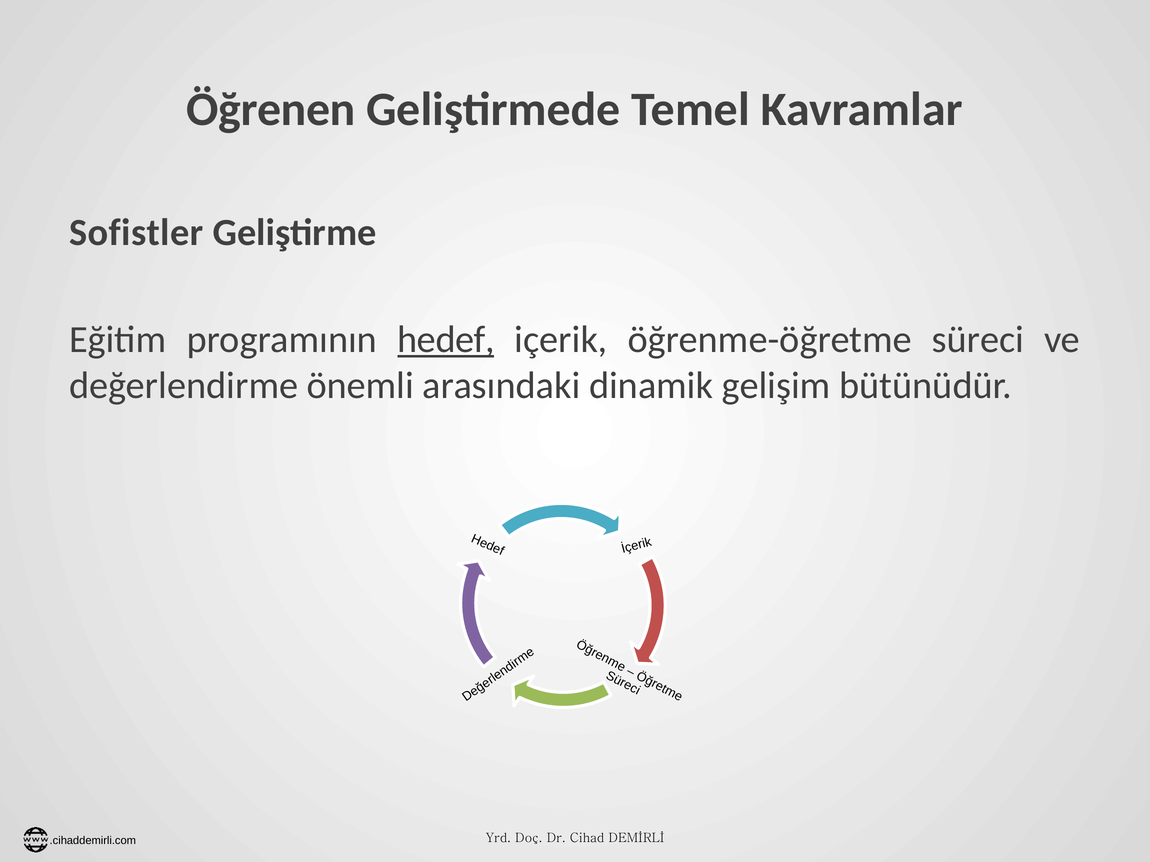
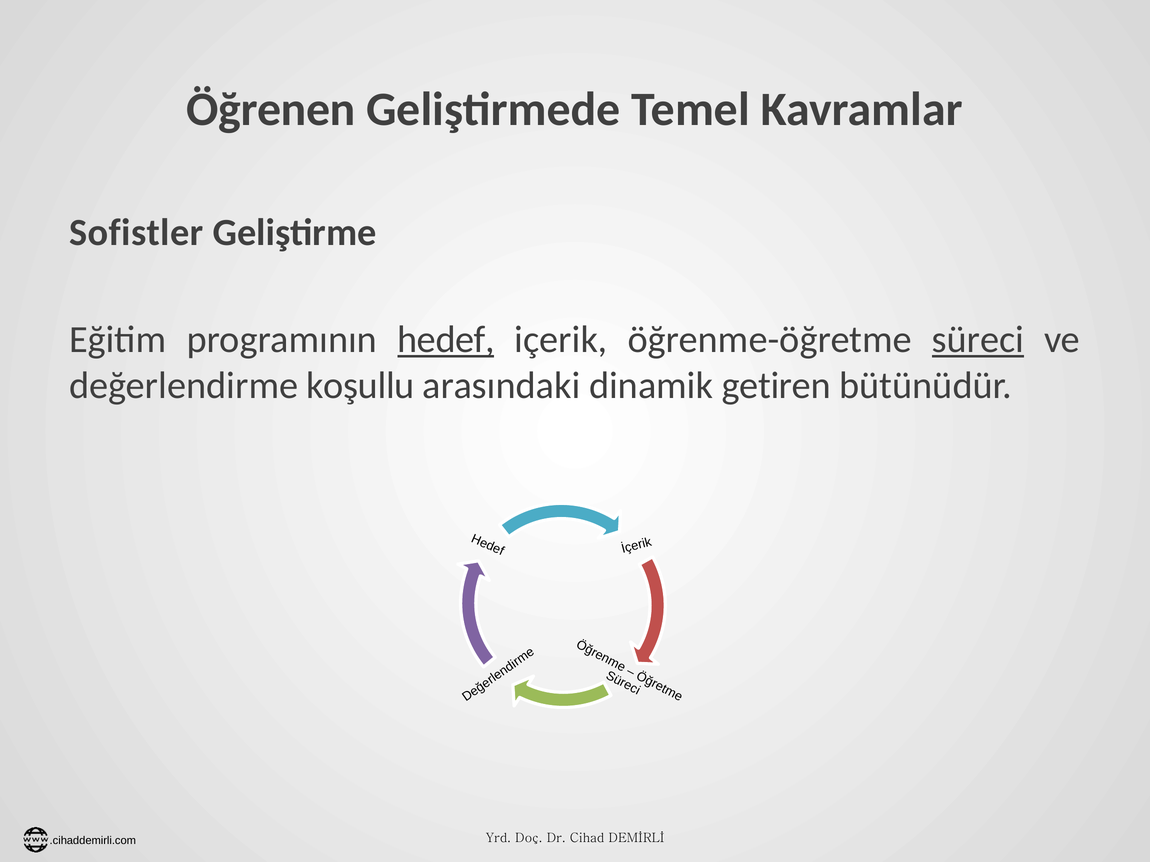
süreci underline: none -> present (978, 340)
önemli: önemli -> koşullu (361, 386)
gelişim: gelişim -> getiren (776, 386)
